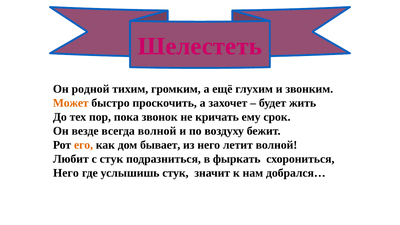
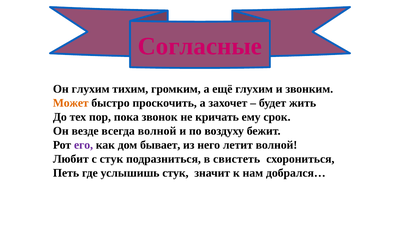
Шелестеть: Шелестеть -> Согласные (200, 46)
Он родной: родной -> глухим (91, 89)
его colour: orange -> purple (84, 145)
фыркать: фыркать -> свистеть (237, 159)
Него: Него -> Петь (66, 173)
